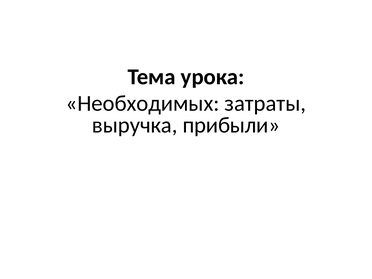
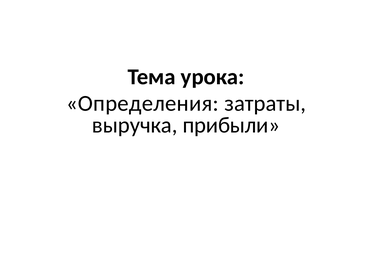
Необходимых: Необходимых -> Определения (142, 103)
